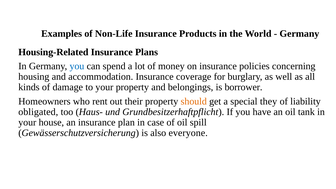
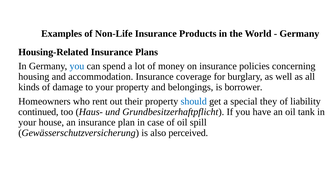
should colour: orange -> blue (194, 101)
obligated: obligated -> continued (38, 112)
everyone: everyone -> perceived (188, 133)
